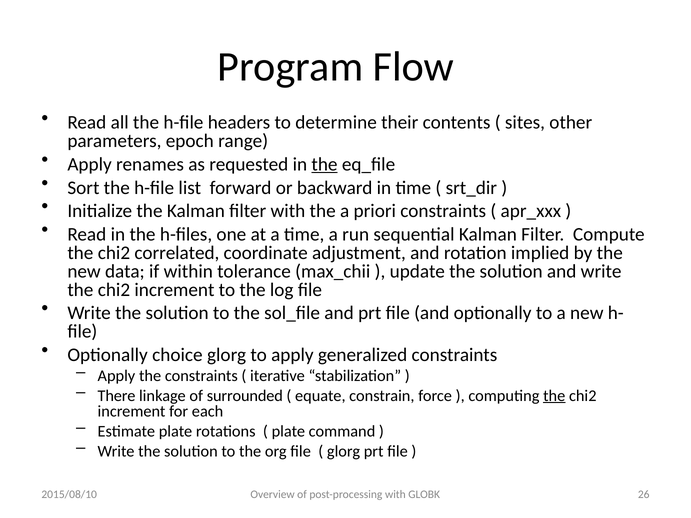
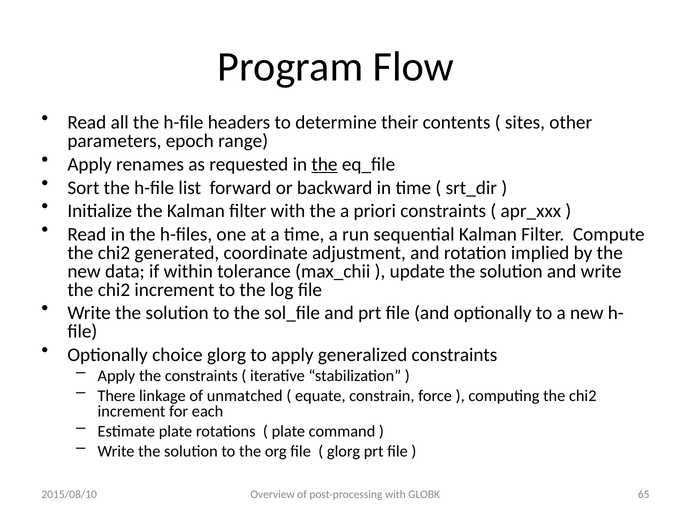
correlated: correlated -> generated (177, 253)
surrounded: surrounded -> unmatched (245, 396)
the underline: present -> none (554, 396)
26: 26 -> 65 (644, 495)
